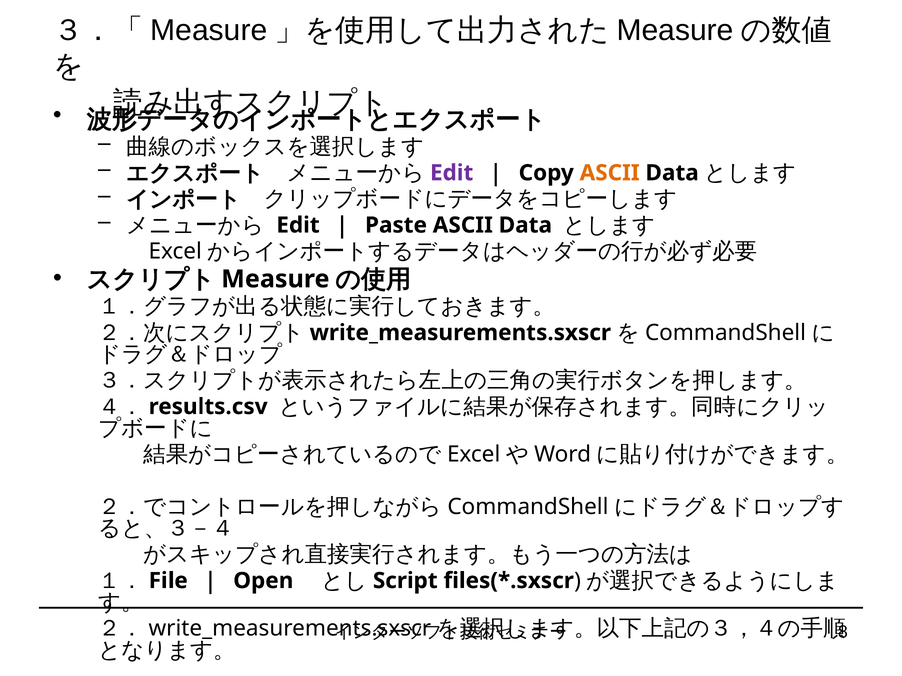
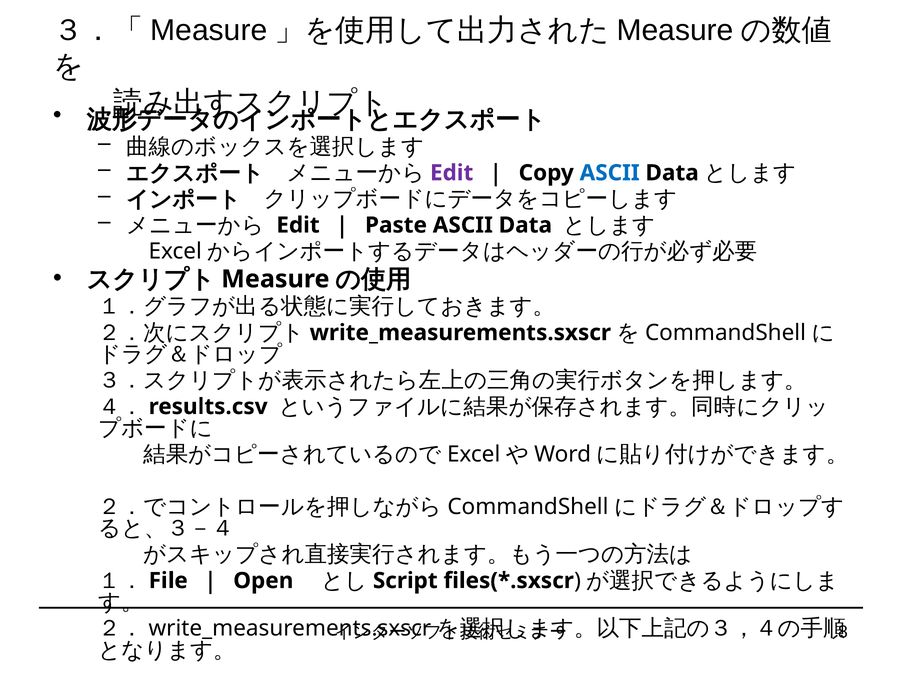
ASCII colour: orange -> blue (610, 173)
